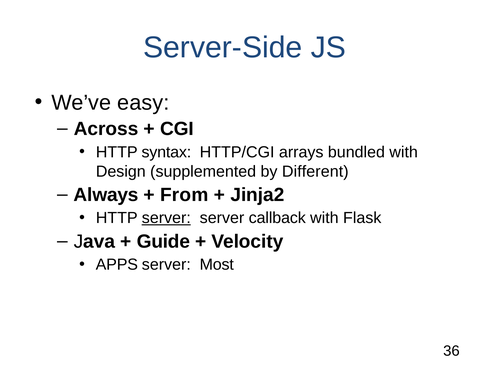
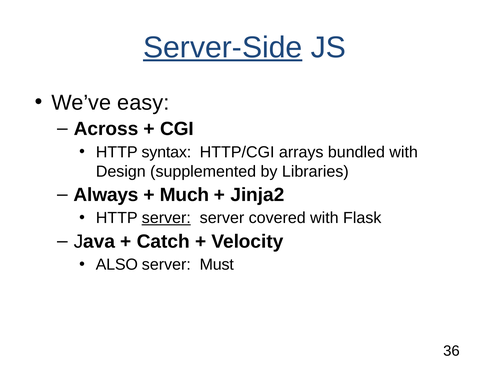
Server-Side underline: none -> present (223, 47)
Different: Different -> Libraries (315, 171)
From: From -> Much (184, 195)
callback: callback -> covered (277, 218)
Guide: Guide -> Catch (163, 241)
APPS: APPS -> ALSO (117, 264)
Most: Most -> Must (217, 264)
